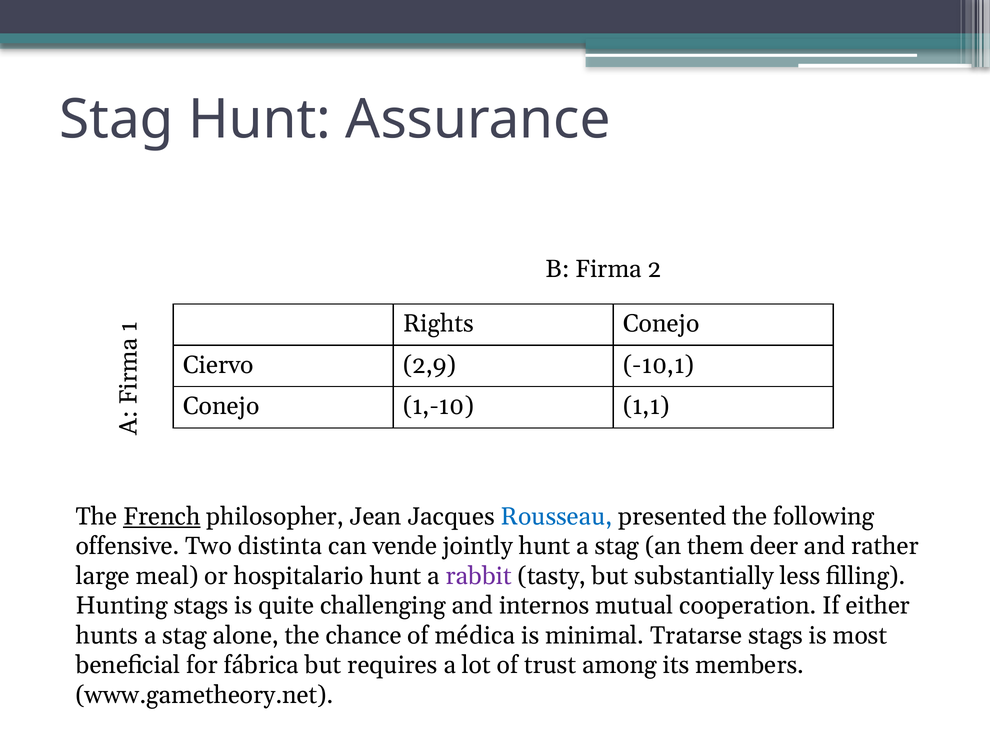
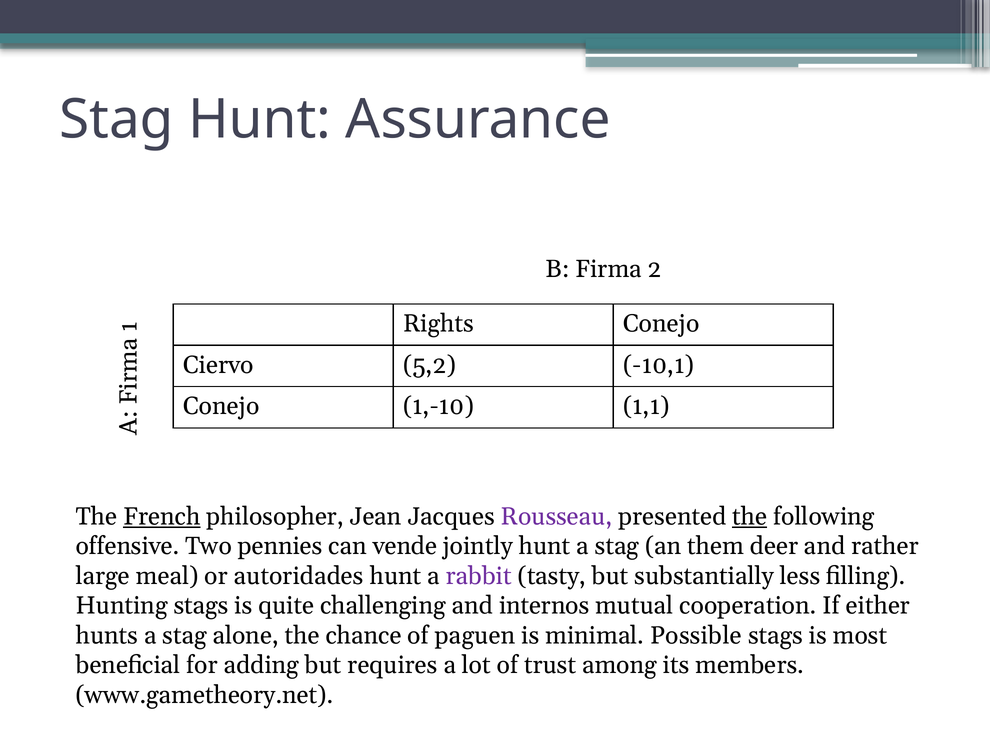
2,9: 2,9 -> 5,2 (429, 365)
Rousseau colour: blue -> purple (556, 516)
the underline: none -> present (750, 516)
distinta: distinta -> pennies (280, 546)
hospitalario: hospitalario -> autoridades (299, 576)
médica: médica -> paguen (475, 635)
Tratarse: Tratarse -> Possible (696, 635)
fábrica: fábrica -> adding (261, 665)
